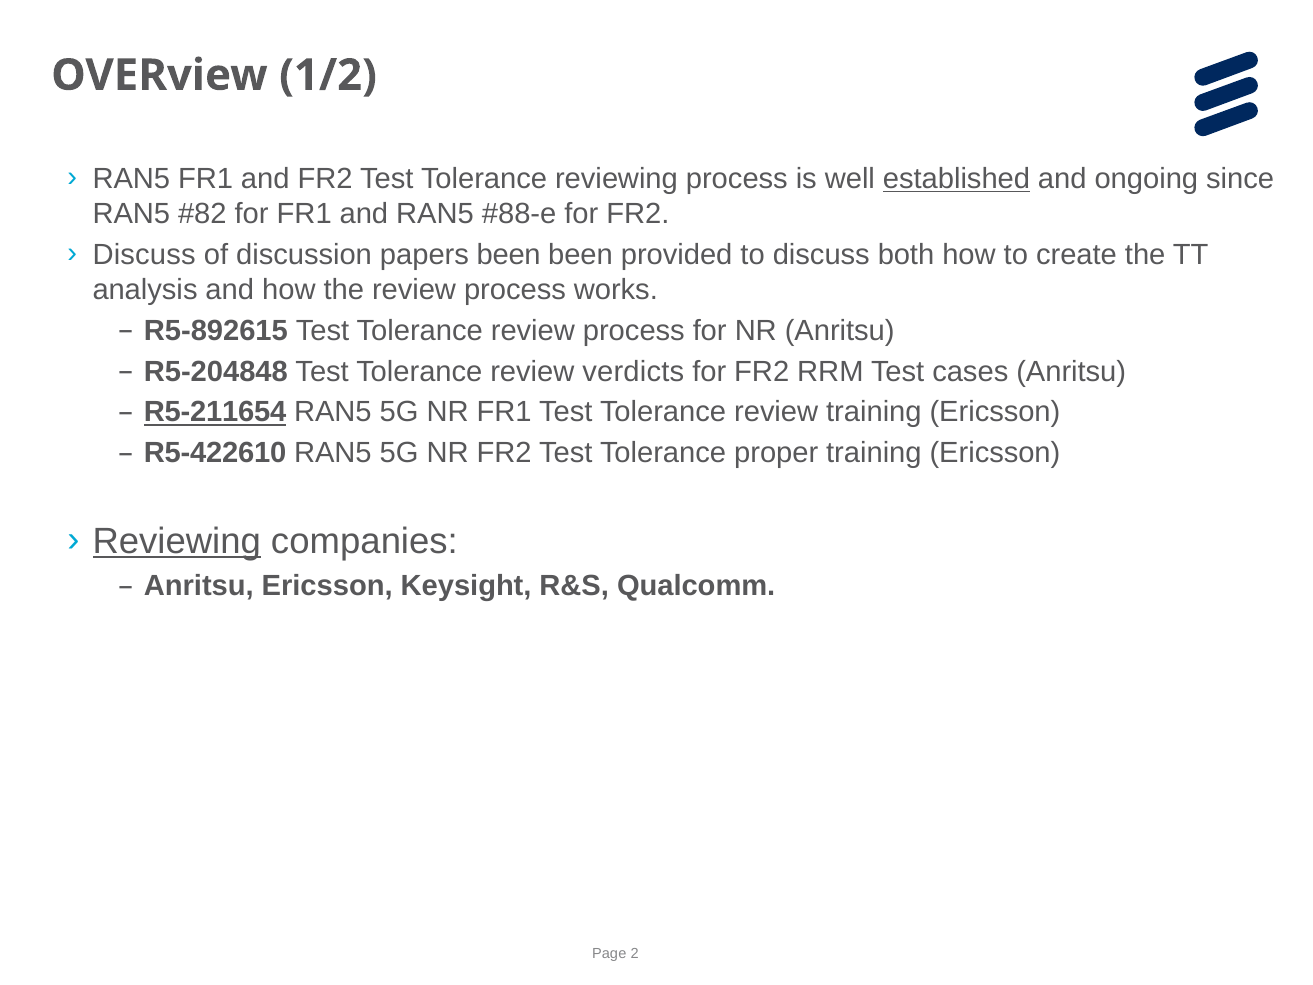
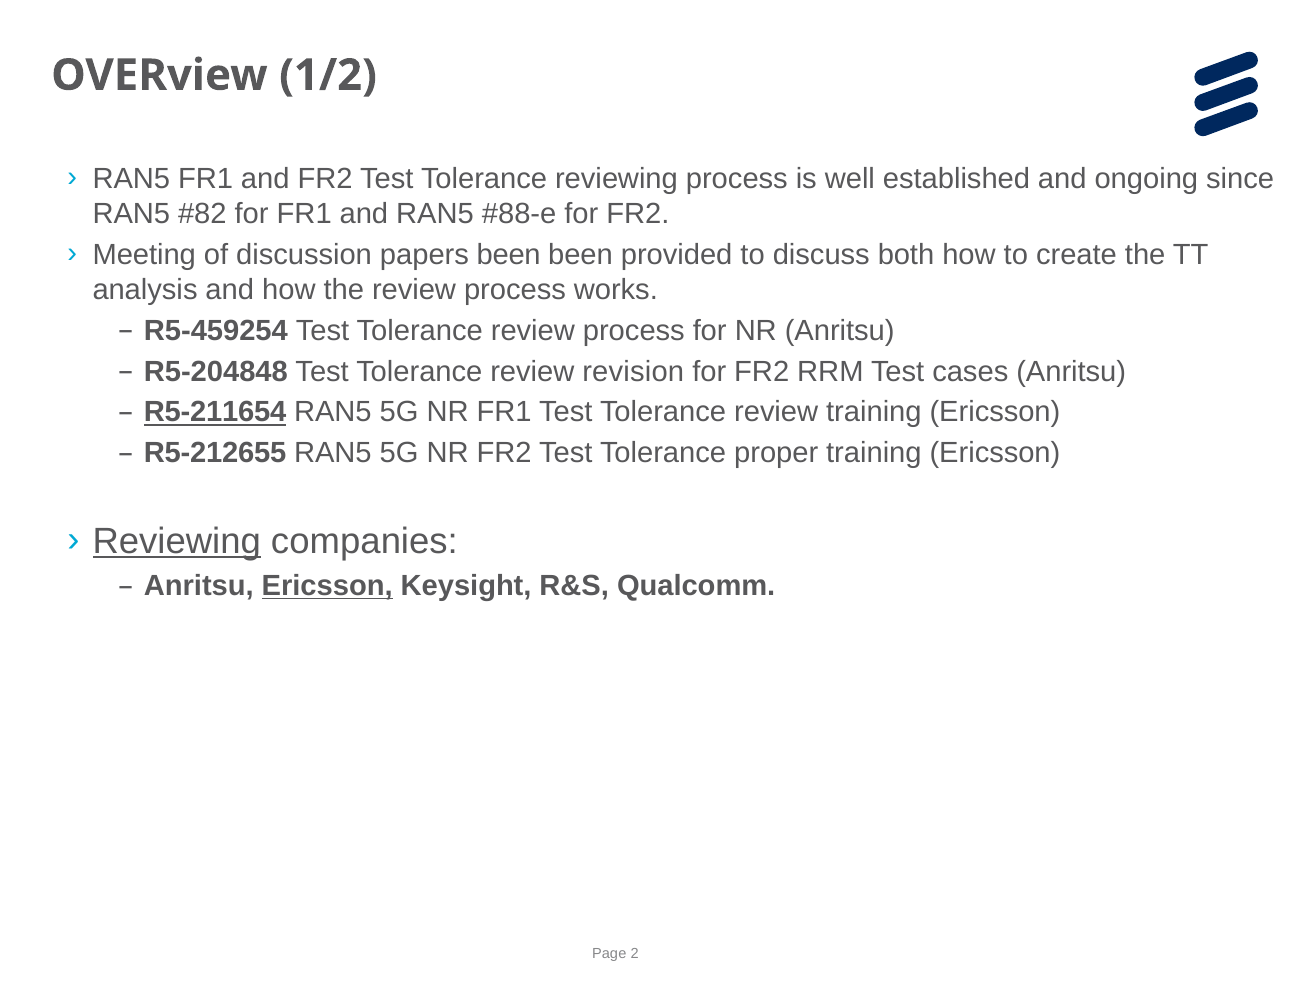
established underline: present -> none (957, 179)
Discuss: Discuss -> Meeting (144, 255)
R5-892615: R5-892615 -> R5-459254 (216, 330)
verdicts: verdicts -> revision (633, 371)
R5-422610: R5-422610 -> R5-212655 (215, 453)
Ericsson underline: none -> present (327, 586)
